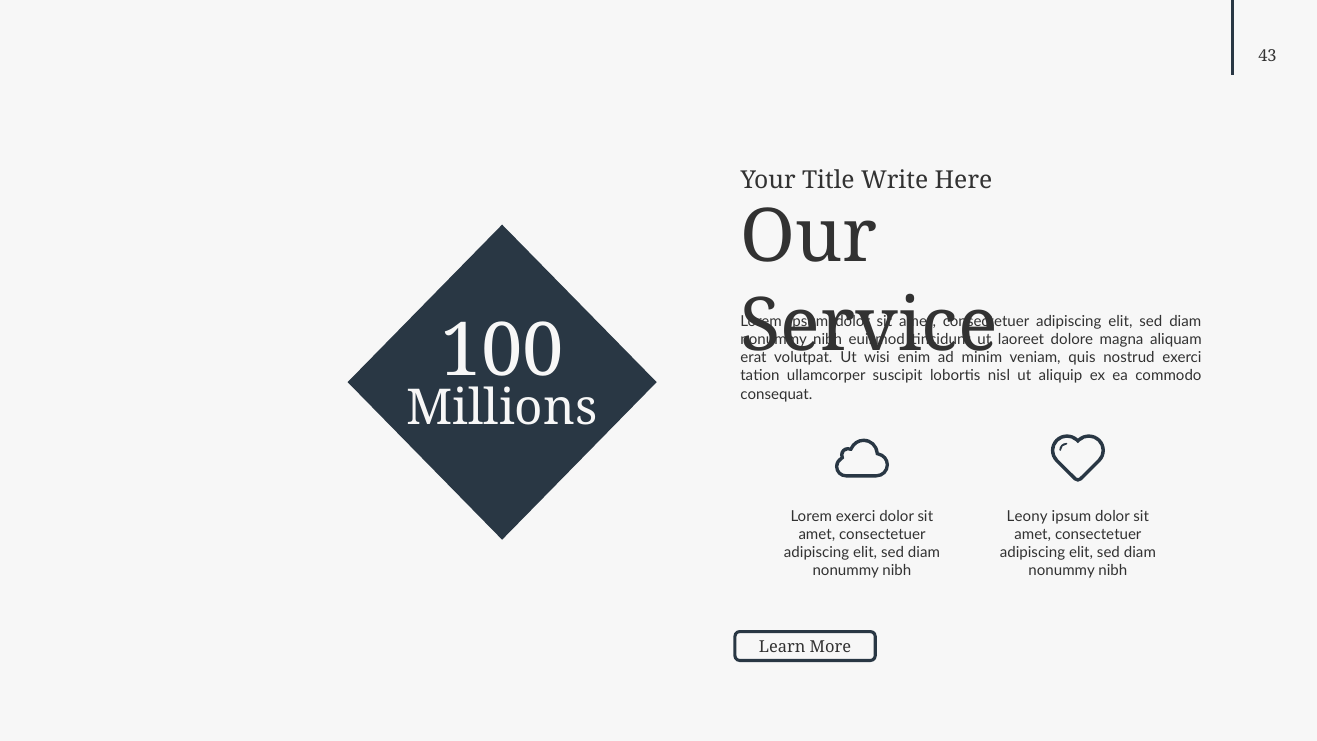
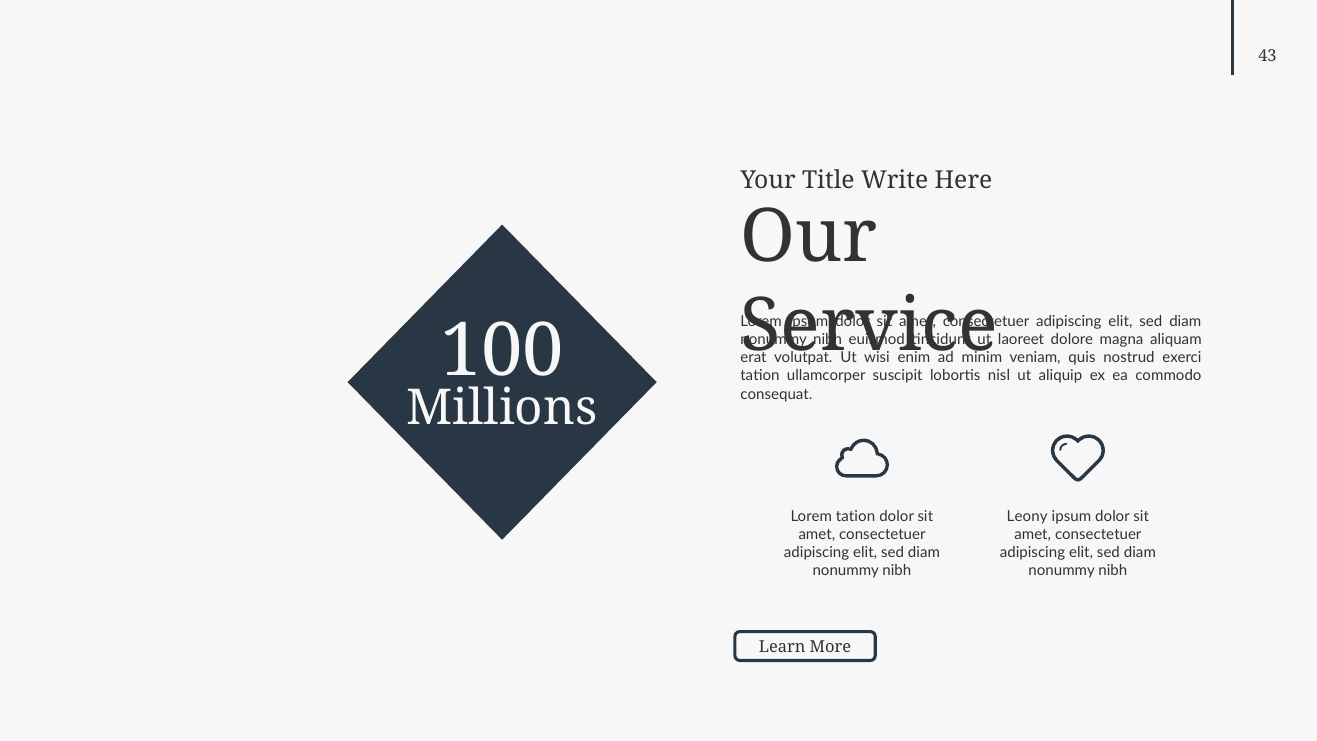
Lorem exerci: exerci -> tation (856, 516)
